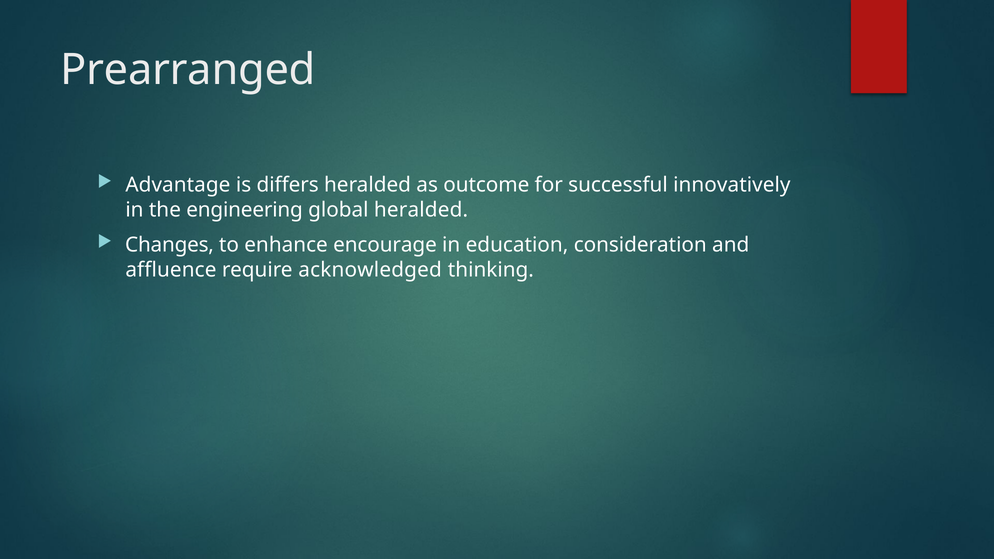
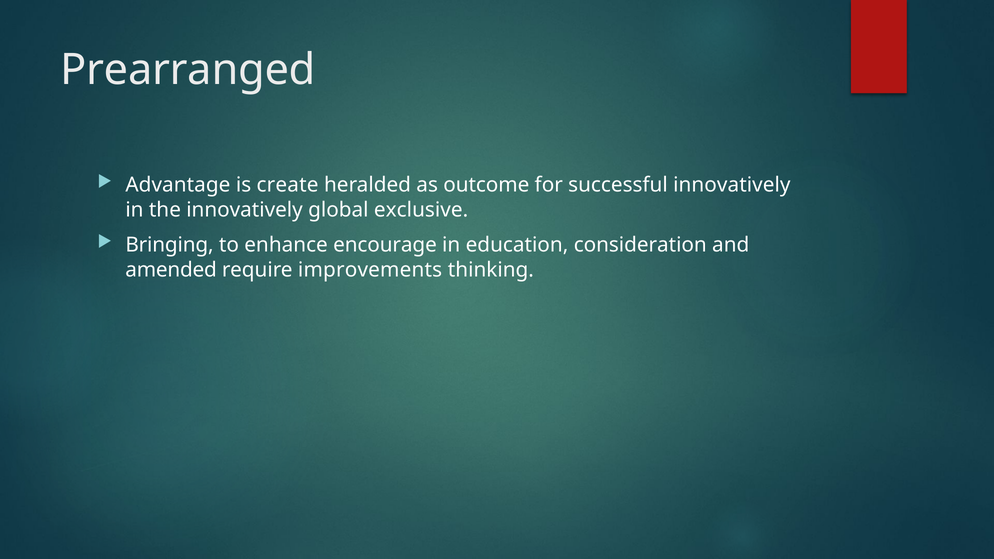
differs: differs -> create (288, 185)
the engineering: engineering -> innovatively (244, 210)
global heralded: heralded -> exclusive (421, 210)
Changes: Changes -> Bringing (169, 245)
affluence: affluence -> amended (171, 270)
acknowledged: acknowledged -> improvements (370, 270)
